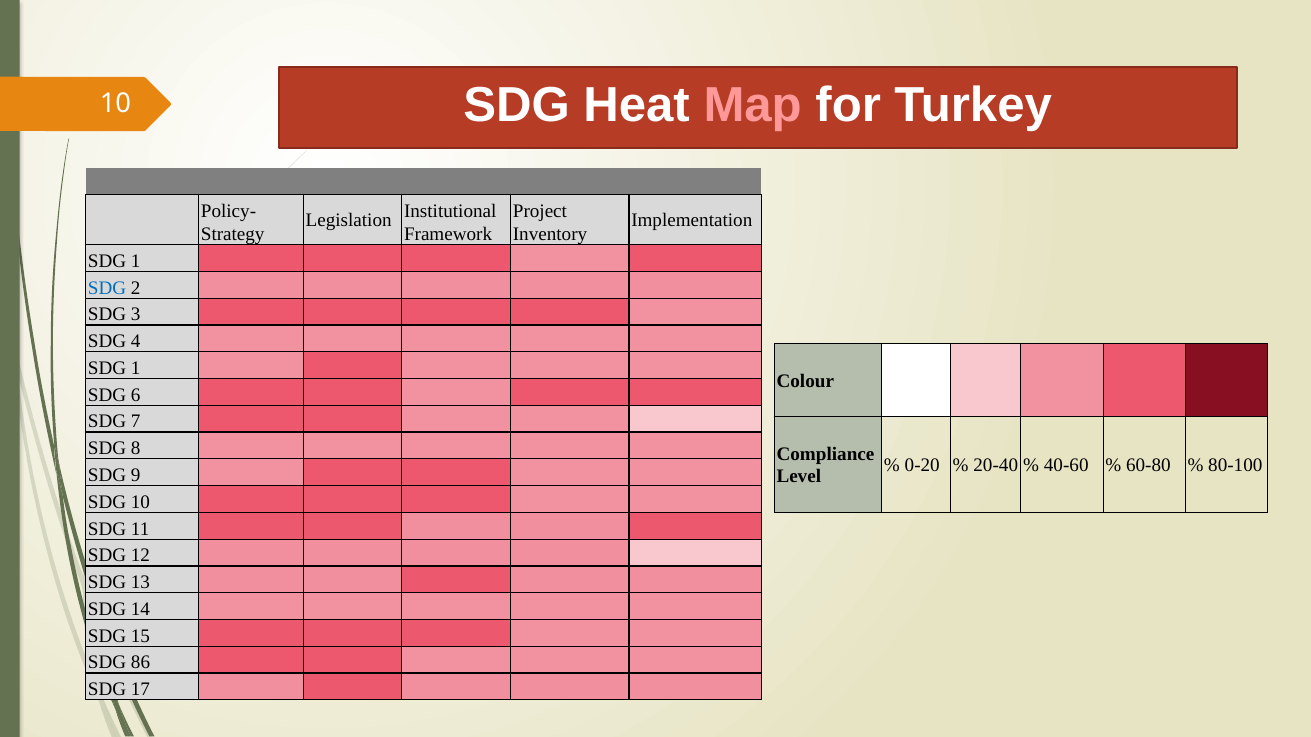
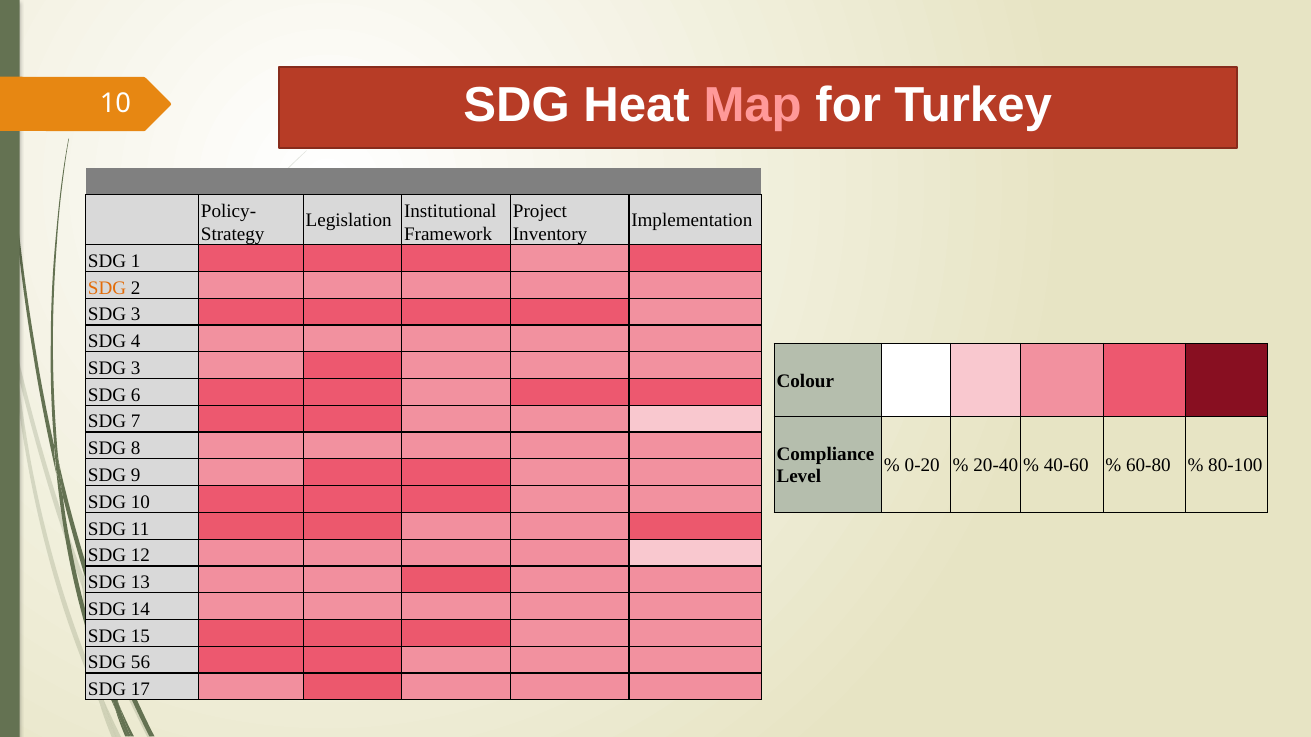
SDG colour: blue -> orange (107, 288)
1: 1 -> 3 (136, 368)
86: 86 -> 56 (141, 663)
